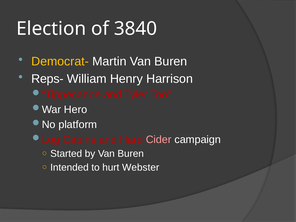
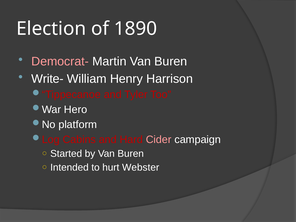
3840: 3840 -> 1890 (135, 29)
Democrat- colour: yellow -> pink (60, 62)
Reps-: Reps- -> Write- (47, 79)
